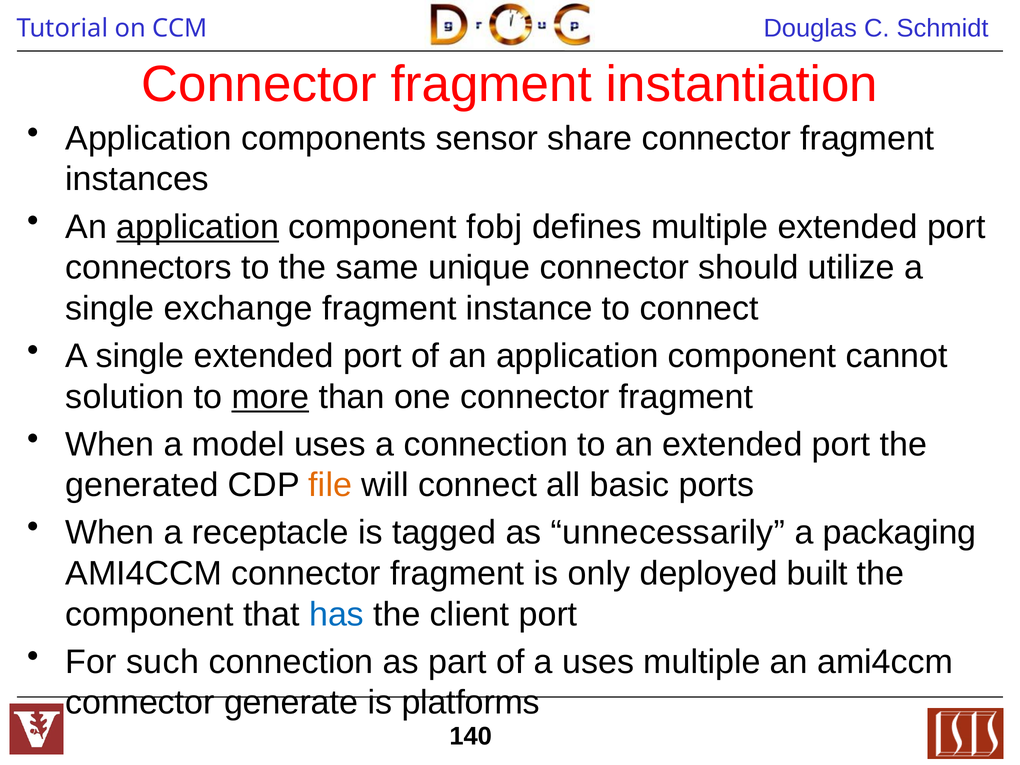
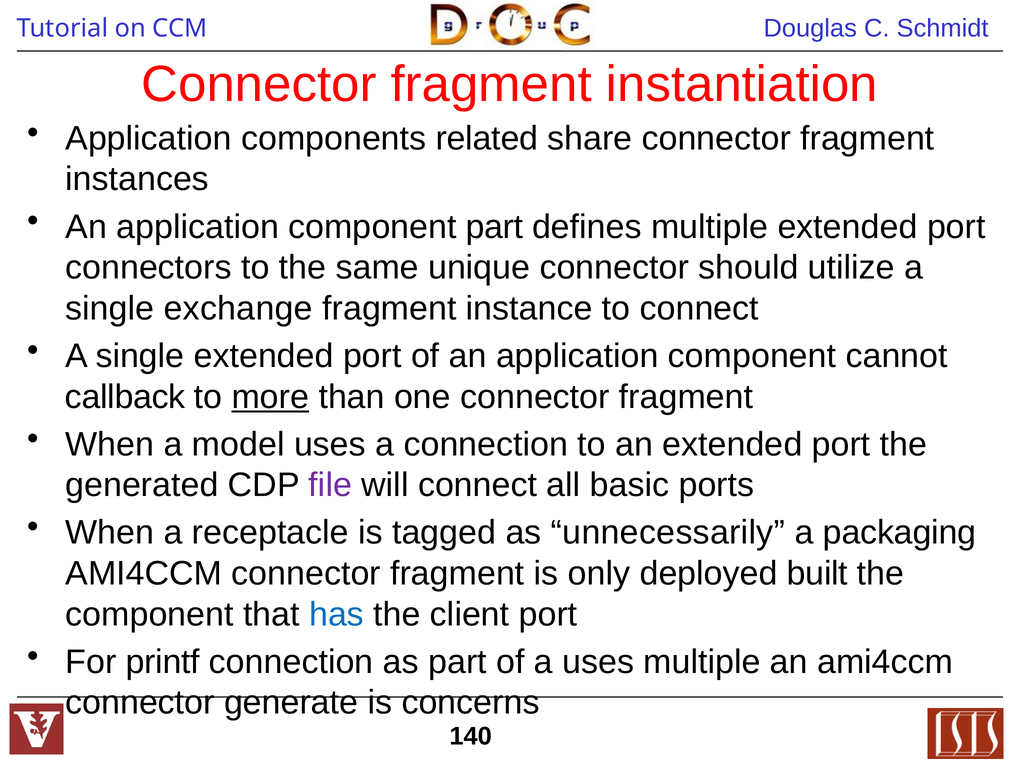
sensor: sensor -> related (487, 138)
application underline: present -> none (198, 227)
component fobj: fobj -> part (494, 227)
solution: solution -> callback (125, 397)
file colour: orange -> purple (330, 485)
such: such -> printf (163, 662)
platforms: platforms -> concerns (471, 703)
